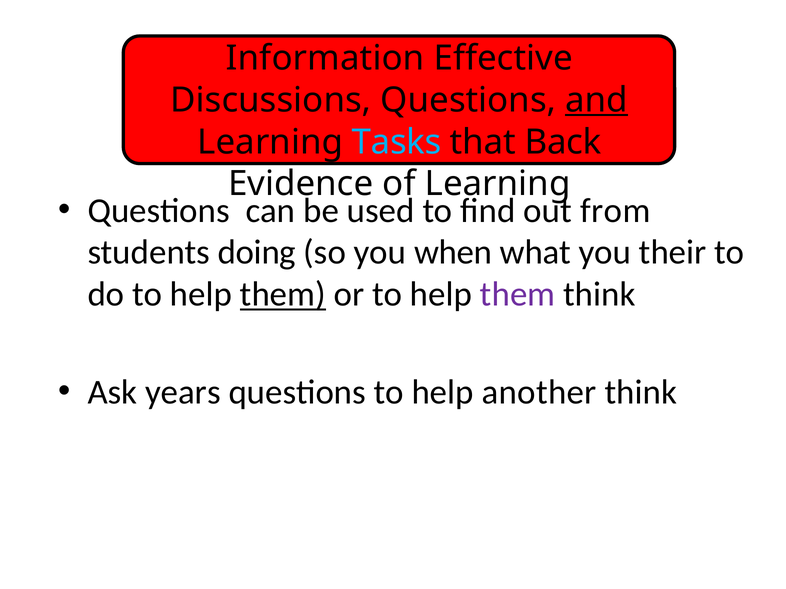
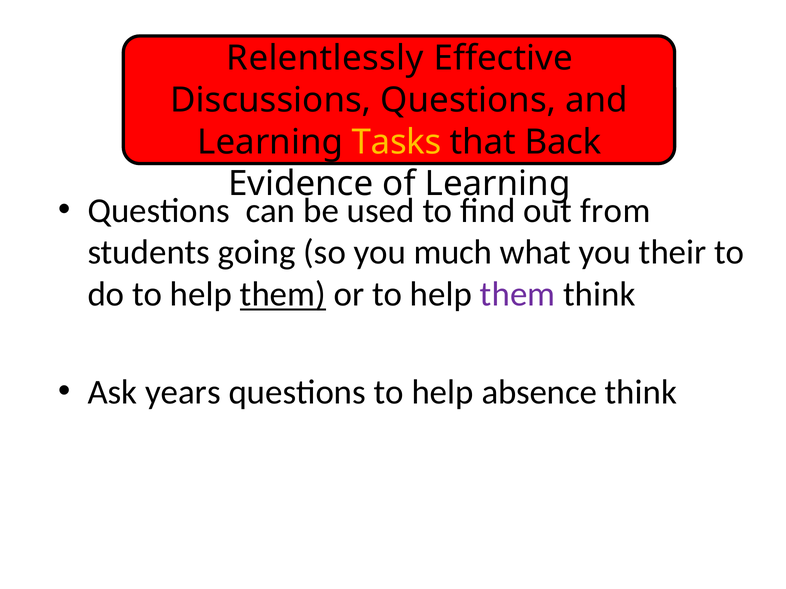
Information: Information -> Relentlessly (325, 58)
and underline: present -> none (597, 100)
Tasks colour: light blue -> yellow (397, 142)
doing: doing -> going (257, 253)
when: when -> much (453, 253)
another: another -> absence (539, 392)
